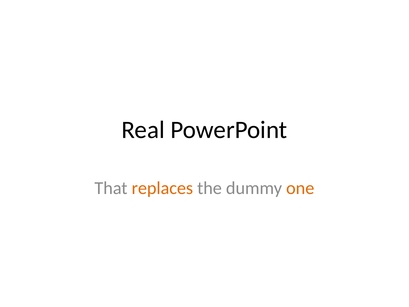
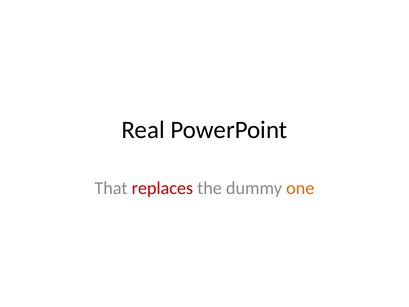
replaces colour: orange -> red (162, 188)
